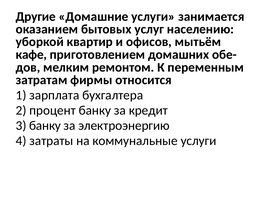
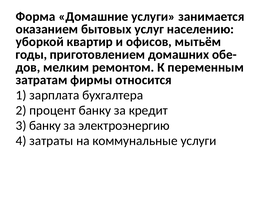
Другие: Другие -> Форма (36, 17)
кафе: кафе -> годы (31, 55)
